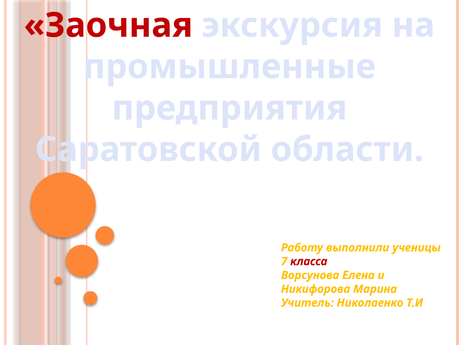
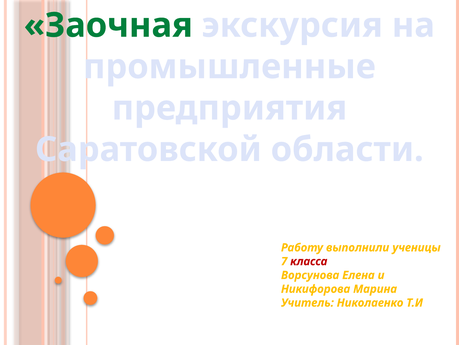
Заочная colour: red -> green (108, 25)
